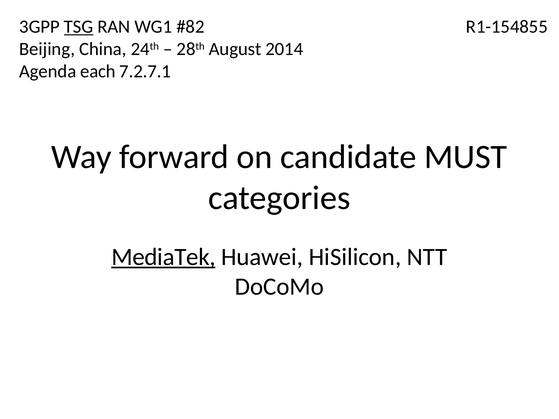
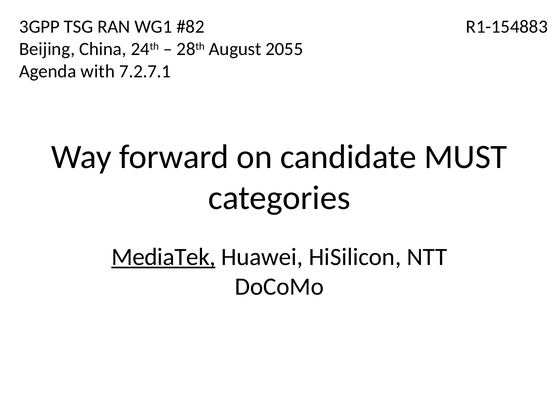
TSG underline: present -> none (79, 27)
R1-154855: R1-154855 -> R1-154883 (507, 27)
2014: 2014 -> 2055 (284, 49)
each: each -> with (98, 71)
